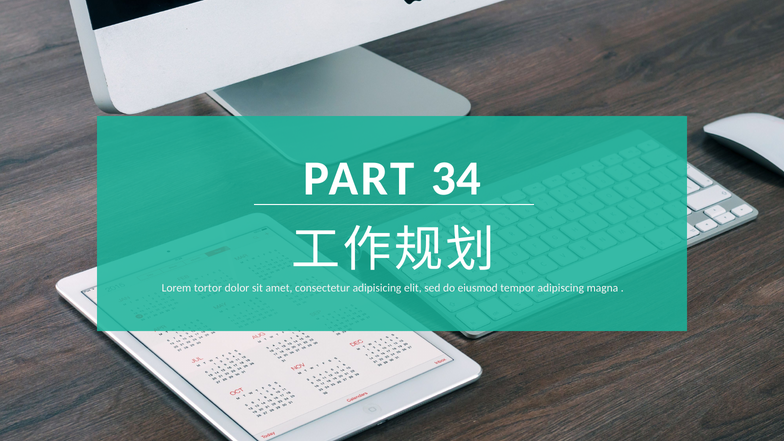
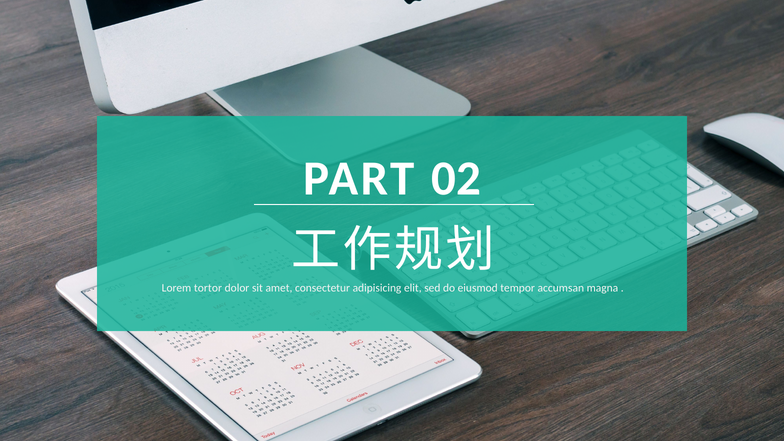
34: 34 -> 02 (456, 179)
adipiscing: adipiscing -> accumsan (561, 288)
